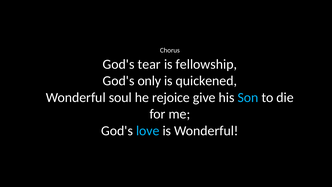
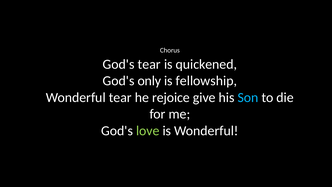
fellowship: fellowship -> quickened (206, 64)
quickened: quickened -> fellowship (206, 81)
Wonderful soul: soul -> tear (120, 97)
love colour: light blue -> light green (148, 131)
